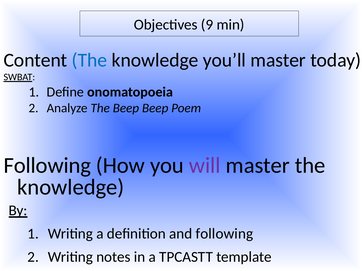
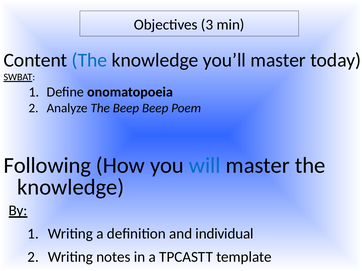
9: 9 -> 3 (207, 25)
will colour: purple -> blue (205, 166)
and following: following -> individual (225, 234)
